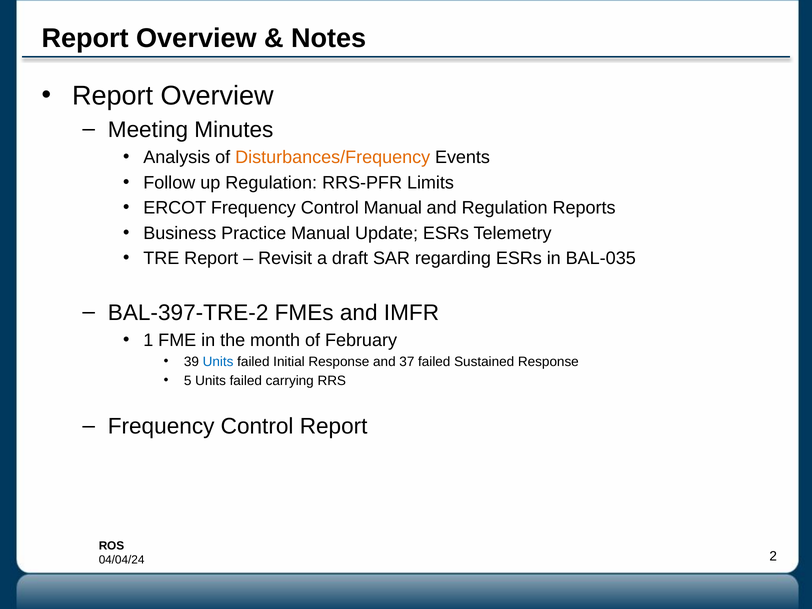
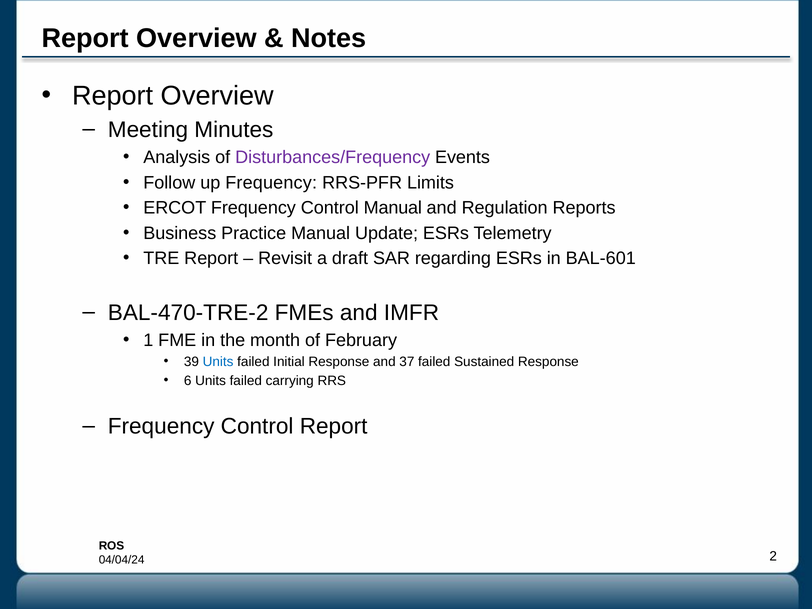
Disturbances/Frequency colour: orange -> purple (333, 157)
up Regulation: Regulation -> Frequency (271, 183)
BAL-035: BAL-035 -> BAL-601 (601, 258)
BAL-397-TRE-2: BAL-397-TRE-2 -> BAL-470-TRE-2 (188, 313)
5: 5 -> 6 (188, 381)
